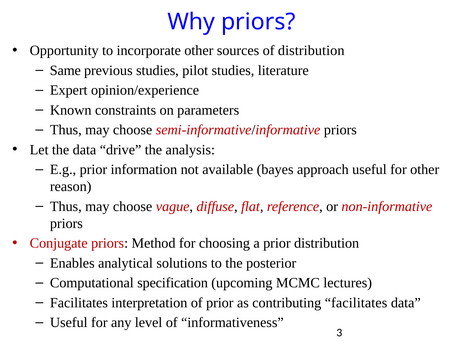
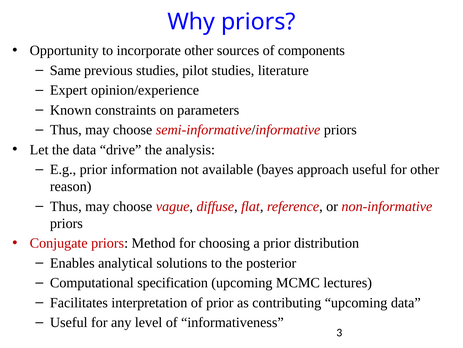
of distribution: distribution -> components (311, 50)
contributing facilitates: facilitates -> upcoming (356, 302)
